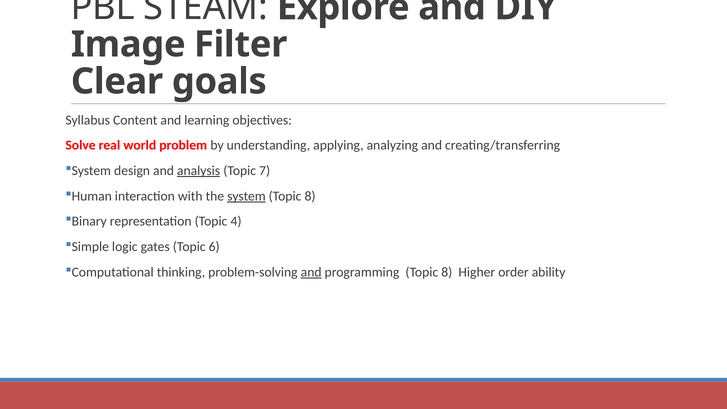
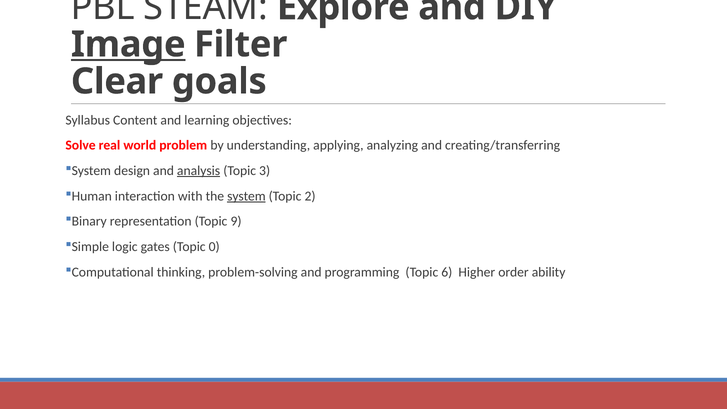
Image underline: none -> present (128, 44)
7: 7 -> 3 (265, 171)
8: 8 -> 2 (310, 196)
4: 4 -> 9 (236, 221)
6: 6 -> 0 (214, 247)
and underline: present -> none (311, 272)
programming Topic 8: 8 -> 6 (447, 272)
